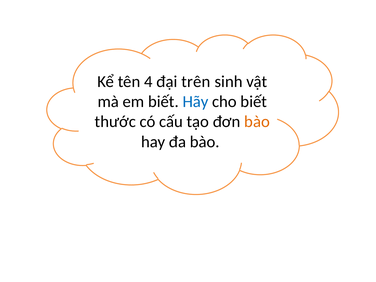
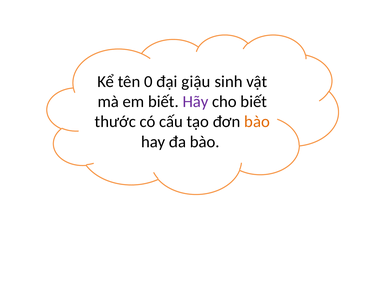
4: 4 -> 0 (148, 82)
trên: trên -> giậu (196, 82)
Hãy colour: blue -> purple (195, 102)
